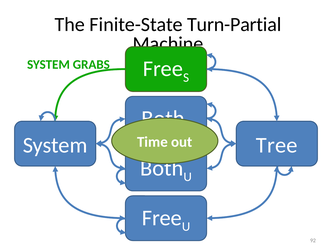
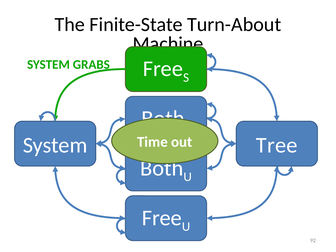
Turn-Partial: Turn-Partial -> Turn-About (234, 24)
